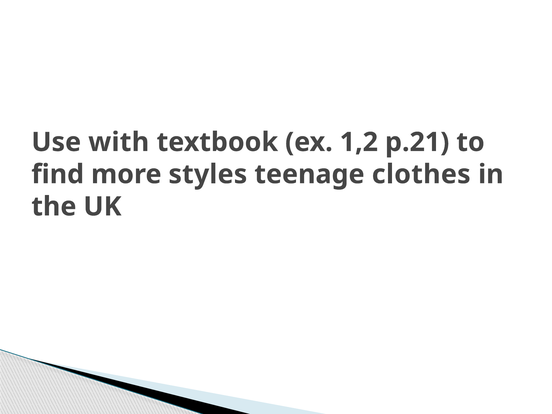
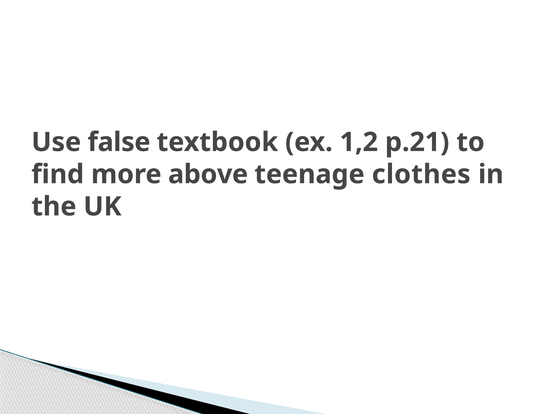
with: with -> false (119, 142)
styles: styles -> above (208, 174)
